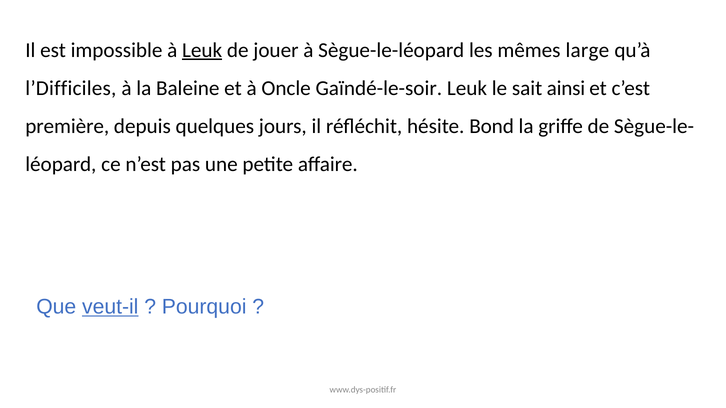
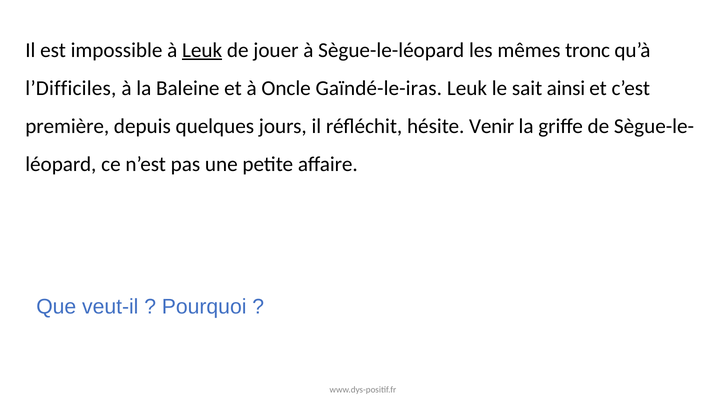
large: large -> tronc (588, 50)
Gaïndé-le-soir: Gaïndé-le-soir -> Gaïndé-le-iras (379, 88)
Bond: Bond -> Venir (492, 126)
veut-il underline: present -> none (110, 307)
